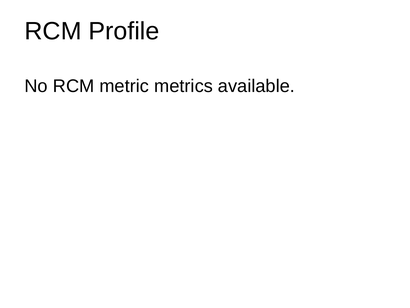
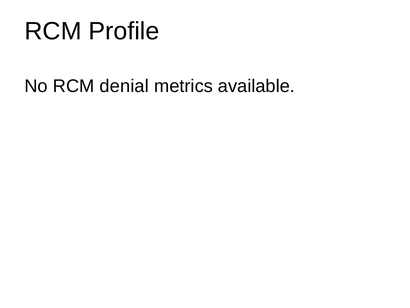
metric: metric -> denial (124, 86)
